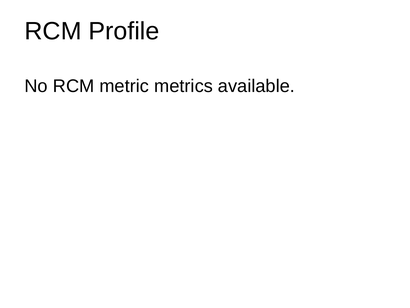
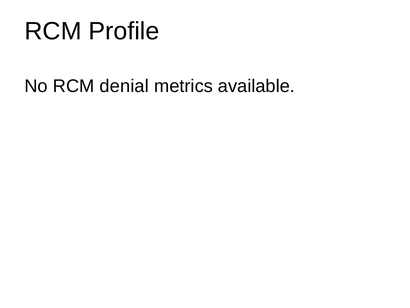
metric: metric -> denial (124, 86)
